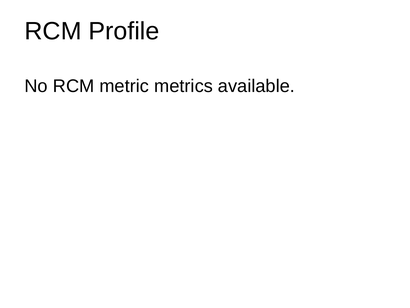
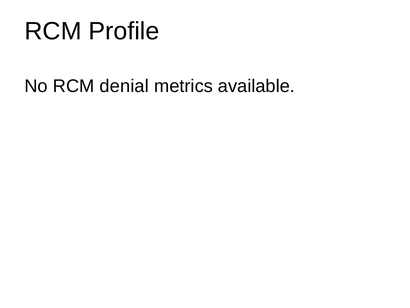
metric: metric -> denial (124, 86)
